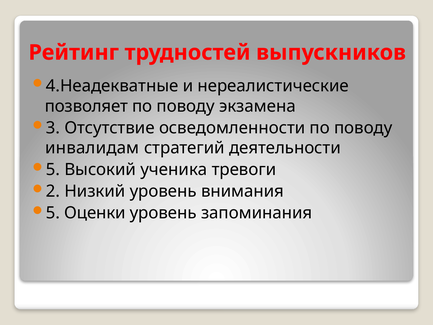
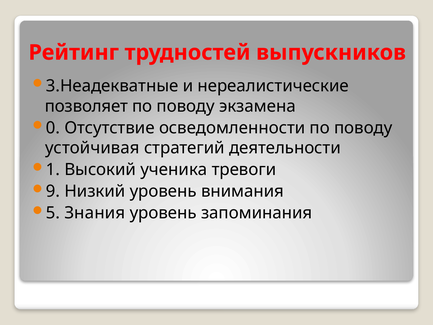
4.Неадекватные: 4.Неадекватные -> 3.Неадекватные (112, 86)
3: 3 -> 0 (53, 128)
инвалидам: инвалидам -> устойчивая (92, 148)
5: 5 -> 1 (53, 170)
2: 2 -> 9 (53, 191)
Оценки: Оценки -> Знания (95, 213)
